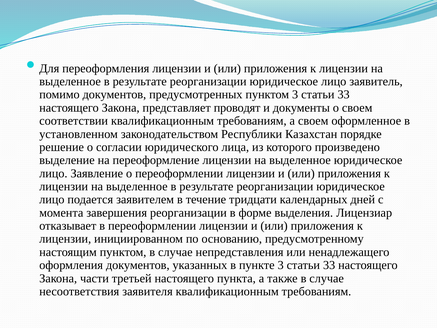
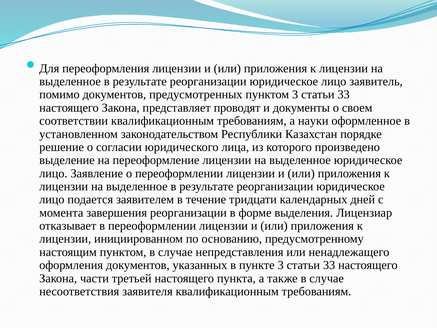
а своем: своем -> науки (313, 121)
